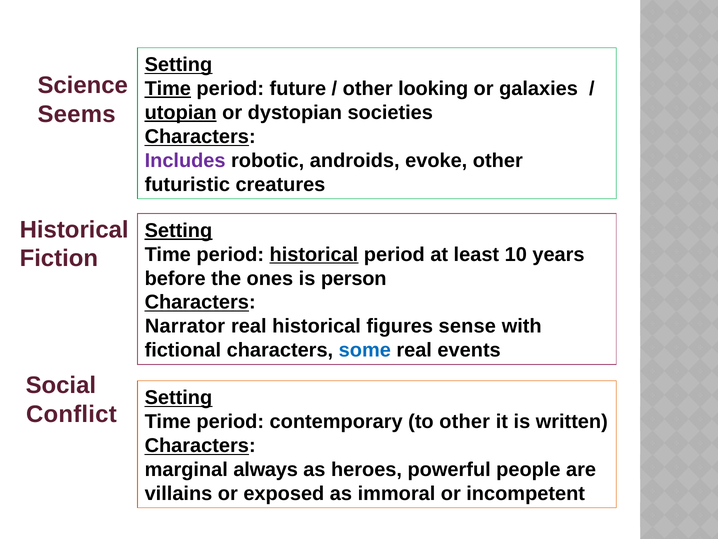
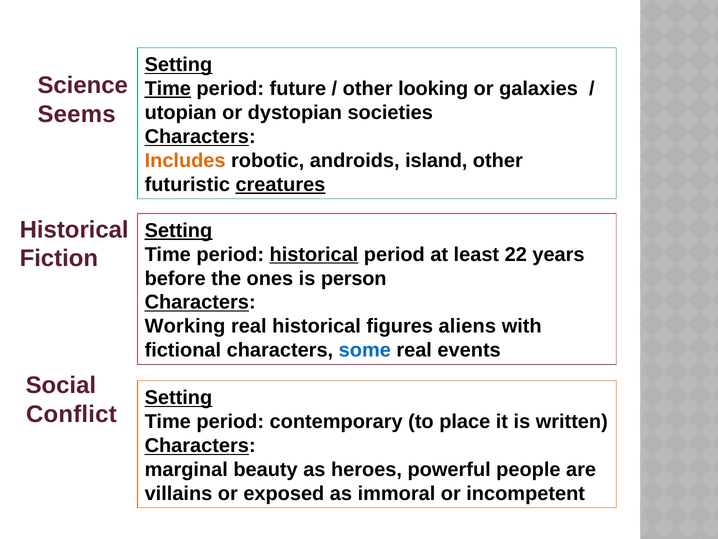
utopian underline: present -> none (181, 113)
Includes colour: purple -> orange (185, 161)
evoke: evoke -> island (436, 161)
creatures underline: none -> present (280, 184)
10: 10 -> 22 (516, 254)
Narrator: Narrator -> Working (185, 326)
sense: sense -> aliens (467, 326)
to other: other -> place (465, 421)
always: always -> beauty (266, 469)
